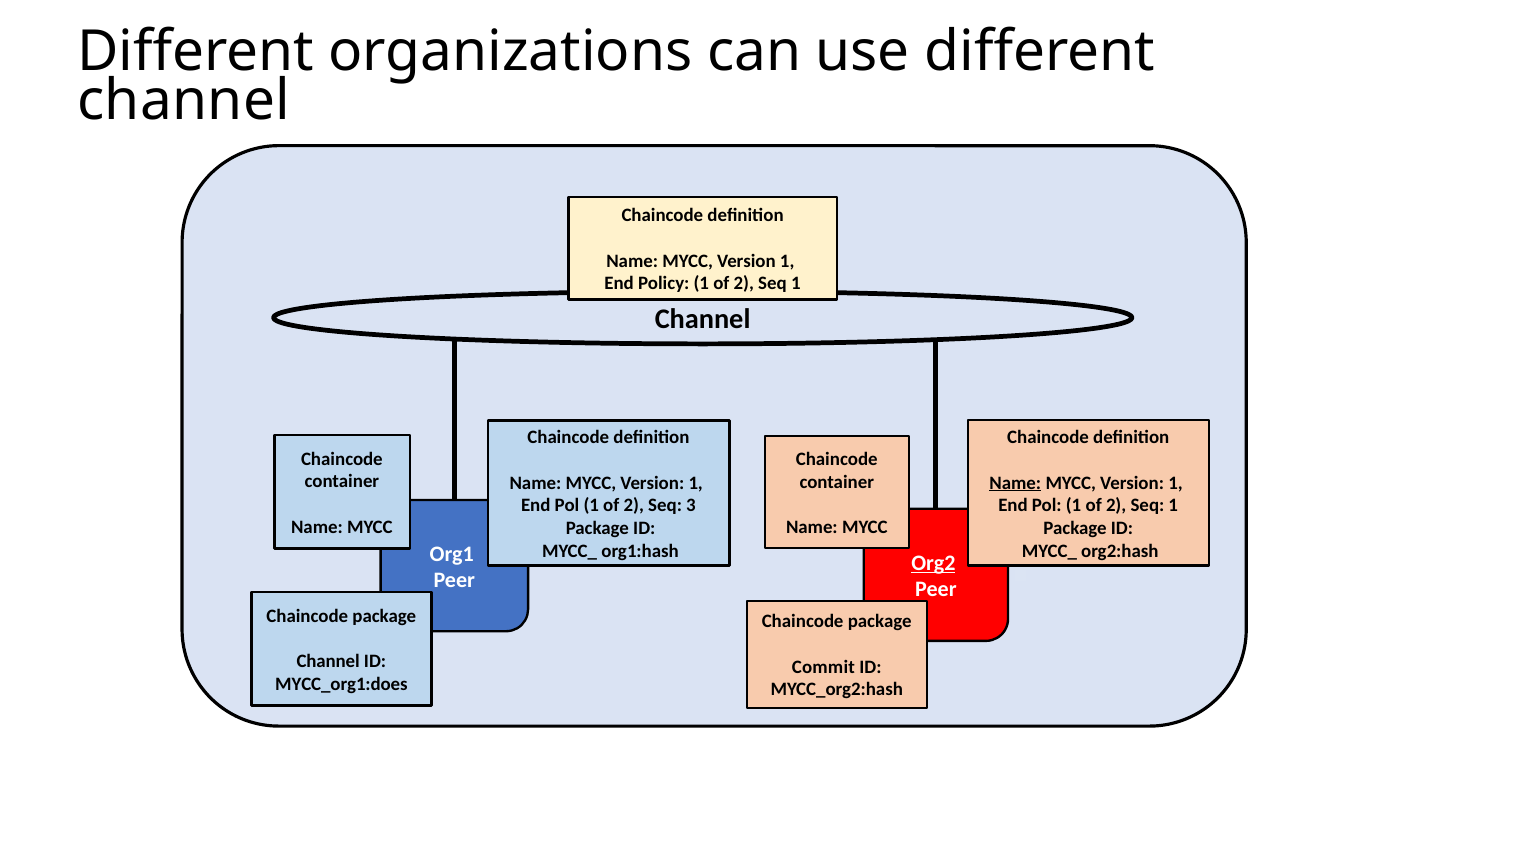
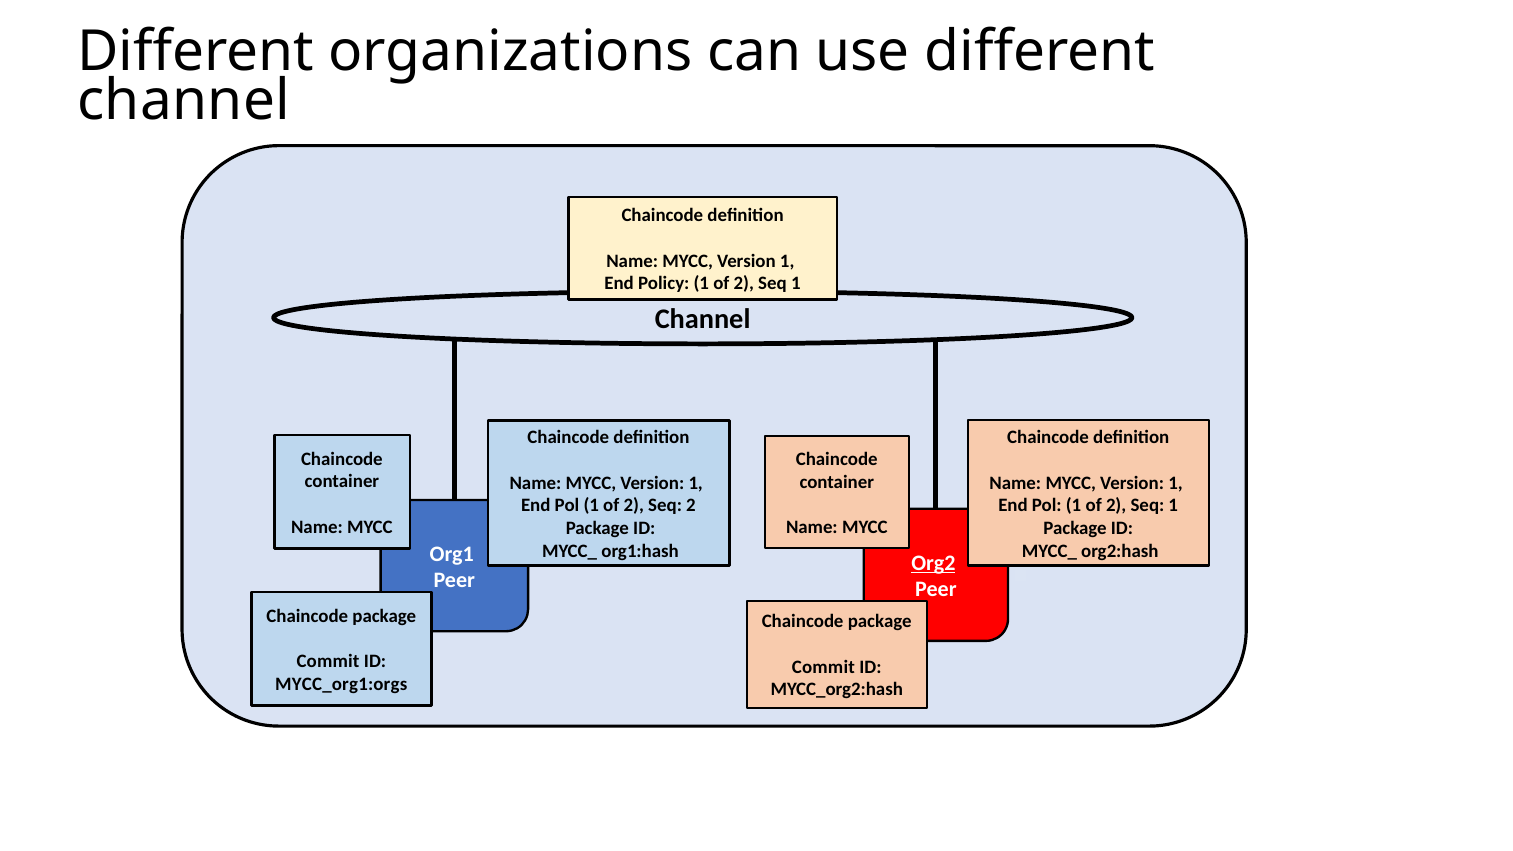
Name underline: present -> none (1015, 483)
Seq 3: 3 -> 2 (691, 506)
Channel: Channel -> Commit (328, 661)
MYCC_org1:does: MYCC_org1:does -> MYCC_org1:orgs (341, 684)
